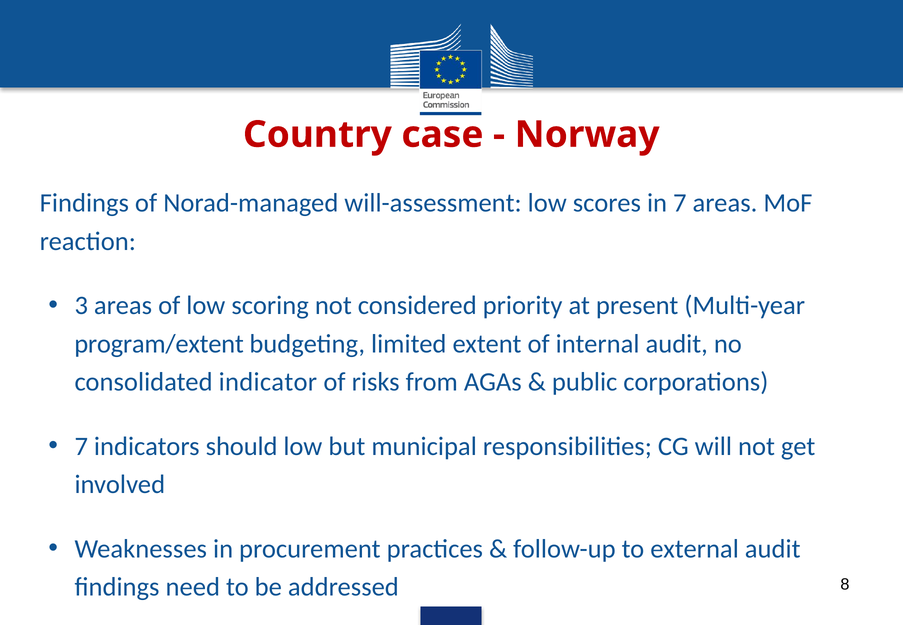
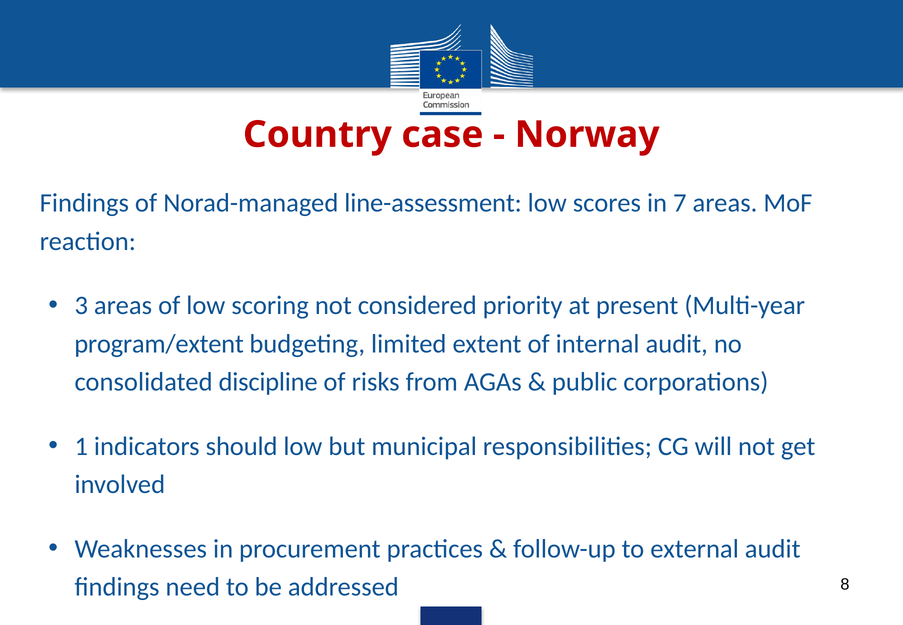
will-assessment: will-assessment -> line-assessment (433, 203)
indicator: indicator -> discipline (268, 382)
7: 7 -> 1 (81, 446)
